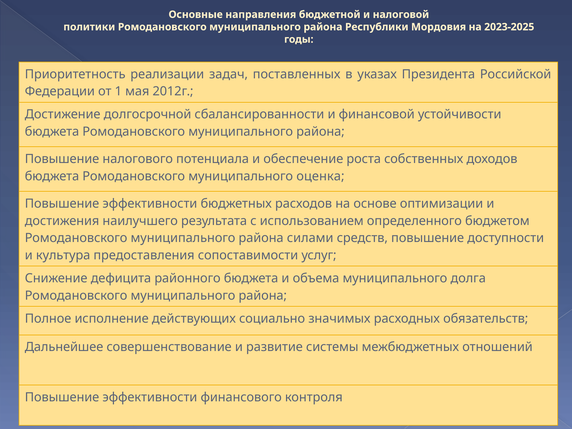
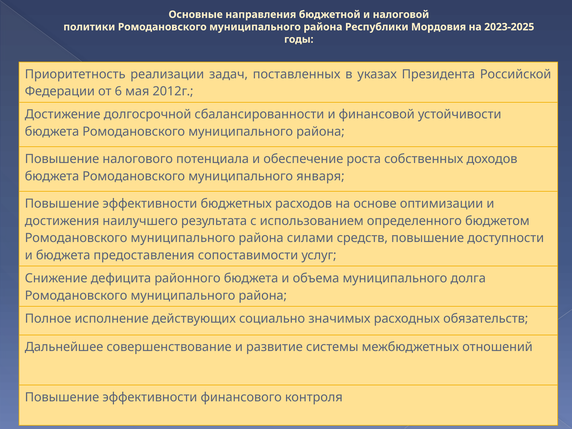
1: 1 -> 6 (118, 91)
оценка: оценка -> января (320, 176)
и культура: культура -> бюджета (63, 255)
